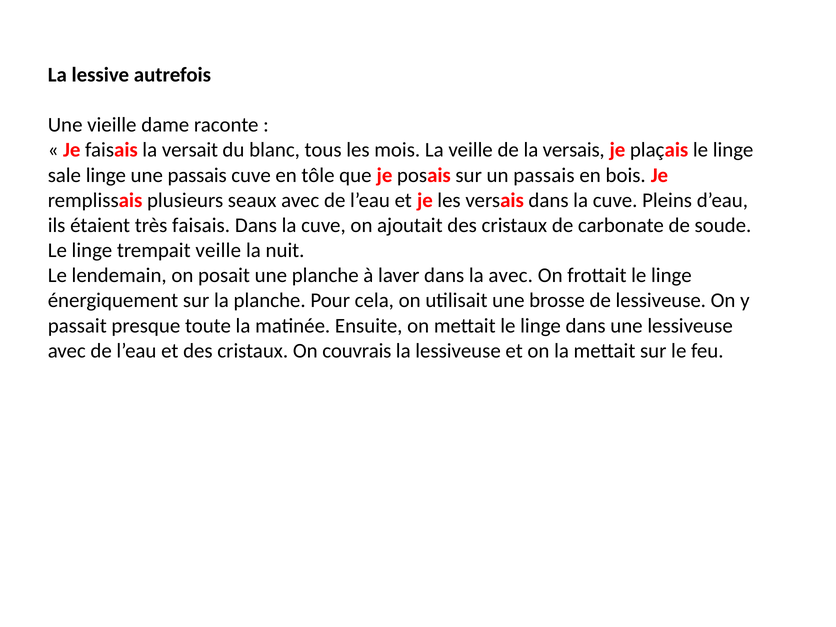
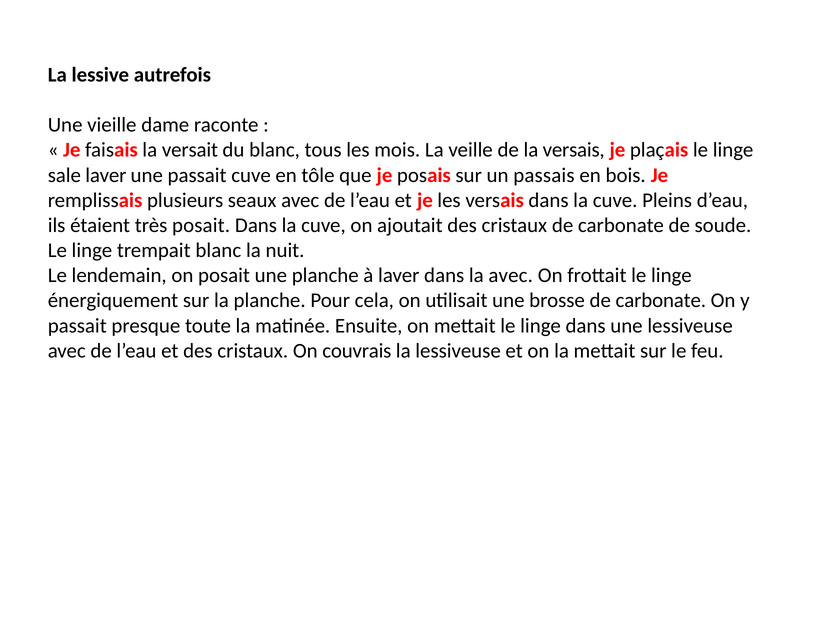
sale linge: linge -> laver (106, 175)
une passais: passais -> passait (197, 175)
très faisais: faisais -> posait (201, 225)
trempait veille: veille -> blanc (218, 250)
brosse de lessiveuse: lessiveuse -> carbonate (661, 301)
